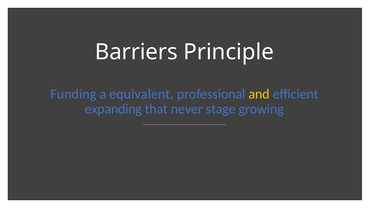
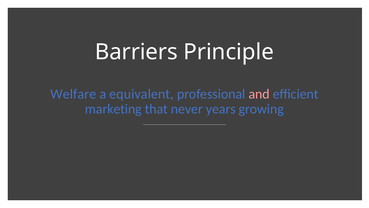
Funding: Funding -> Welfare (73, 94)
and colour: yellow -> pink (259, 94)
expanding: expanding -> marketing (113, 109)
stage: stage -> years (221, 109)
